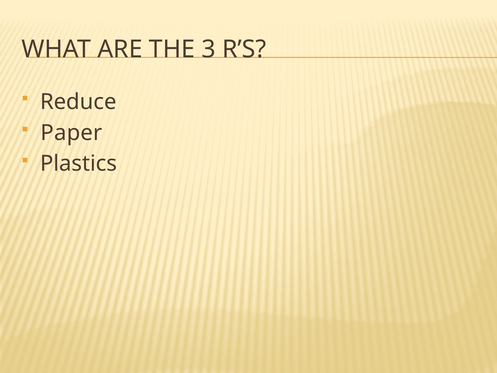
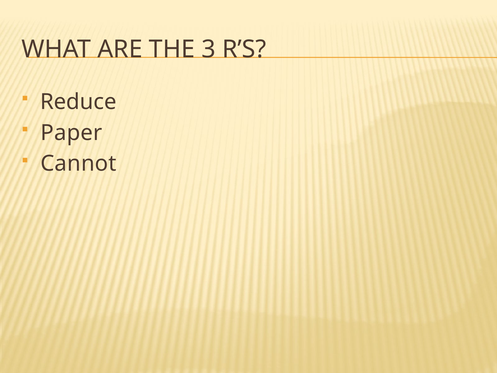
Plastics: Plastics -> Cannot (78, 164)
